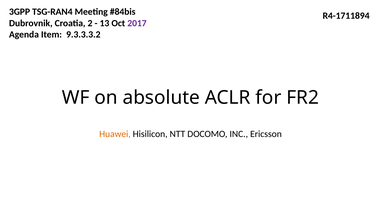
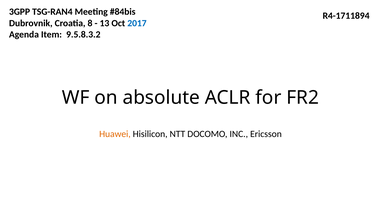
2: 2 -> 8 (90, 23)
2017 colour: purple -> blue (137, 23)
9.3.3.3.2: 9.3.3.3.2 -> 9.5.8.3.2 (83, 35)
